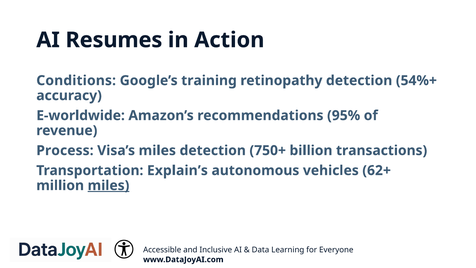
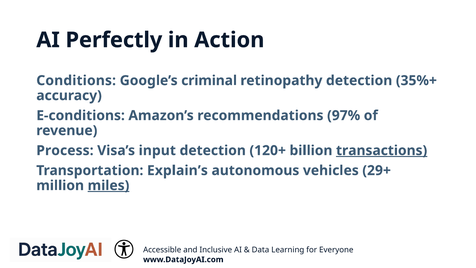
Resumes: Resumes -> Perfectly (114, 40)
training: training -> criminal (209, 80)
54%+: 54%+ -> 35%+ (416, 80)
E-worldwide: E-worldwide -> E-conditions (81, 115)
95%: 95% -> 97% (344, 115)
Visa’s miles: miles -> input (157, 150)
750+: 750+ -> 120+ (268, 150)
transactions underline: none -> present (382, 150)
62+: 62+ -> 29+ (377, 170)
